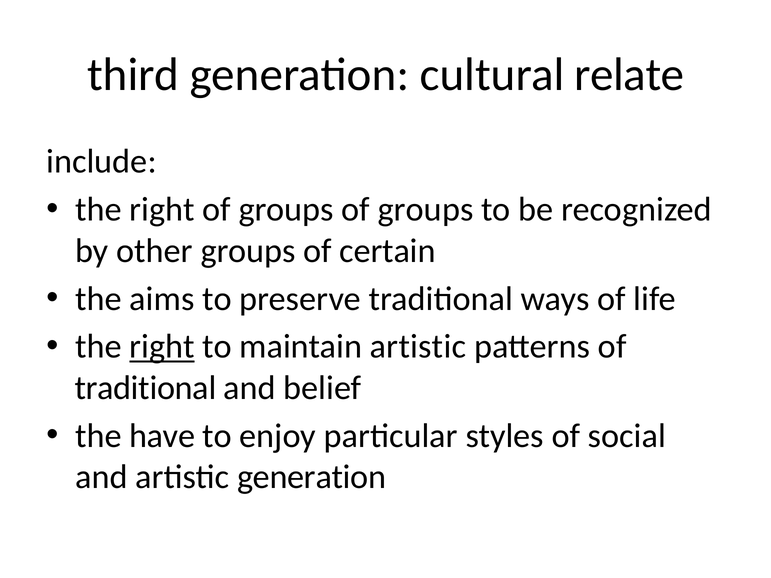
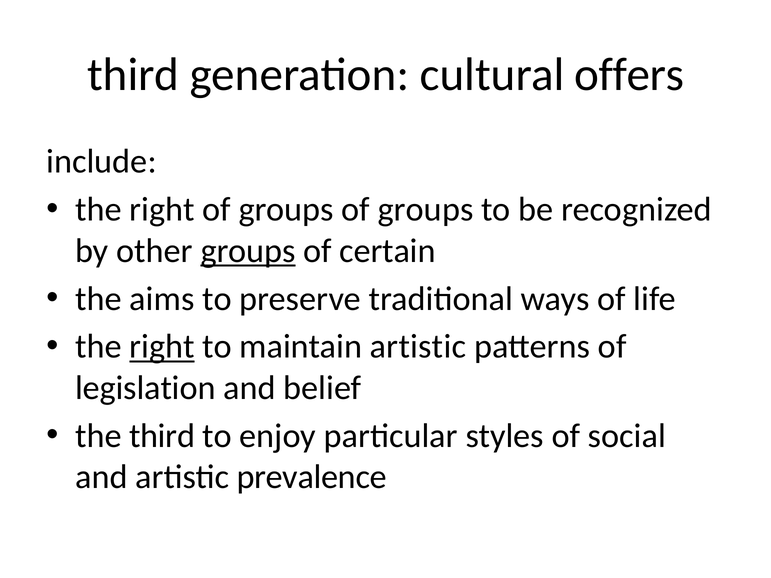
relate: relate -> offers (629, 75)
groups underline: none -> present (248, 251)
traditional: traditional -> legislation (145, 388)
the have: have -> third (162, 436)
artistic generation: generation -> prevalence (312, 477)
